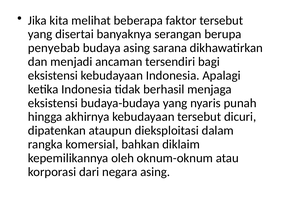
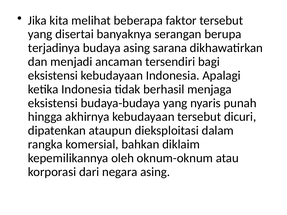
penyebab: penyebab -> terjadinya (54, 48)
